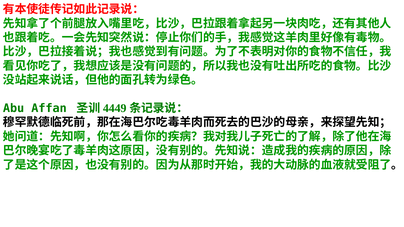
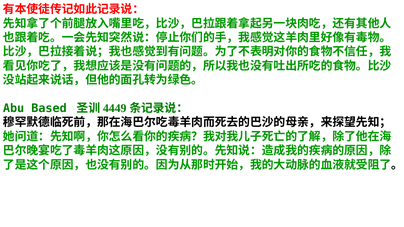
Affan: Affan -> Based (49, 108)
